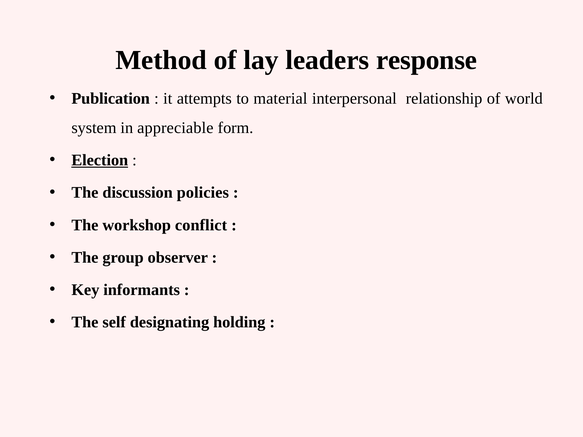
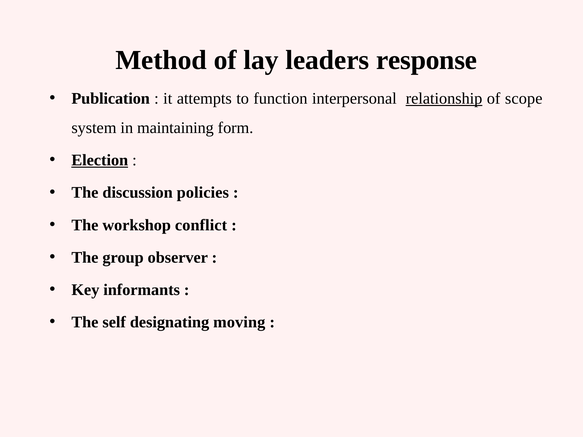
material: material -> function (280, 99)
relationship underline: none -> present (444, 99)
world: world -> scope (524, 99)
appreciable: appreciable -> maintaining (175, 128)
holding: holding -> moving (239, 322)
